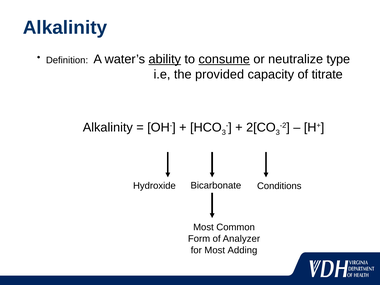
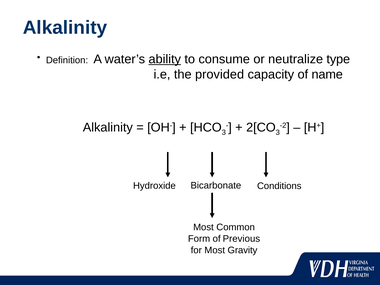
consume underline: present -> none (224, 59)
titrate: titrate -> name (327, 74)
Analyzer: Analyzer -> Previous (241, 239)
Adding: Adding -> Gravity (242, 250)
